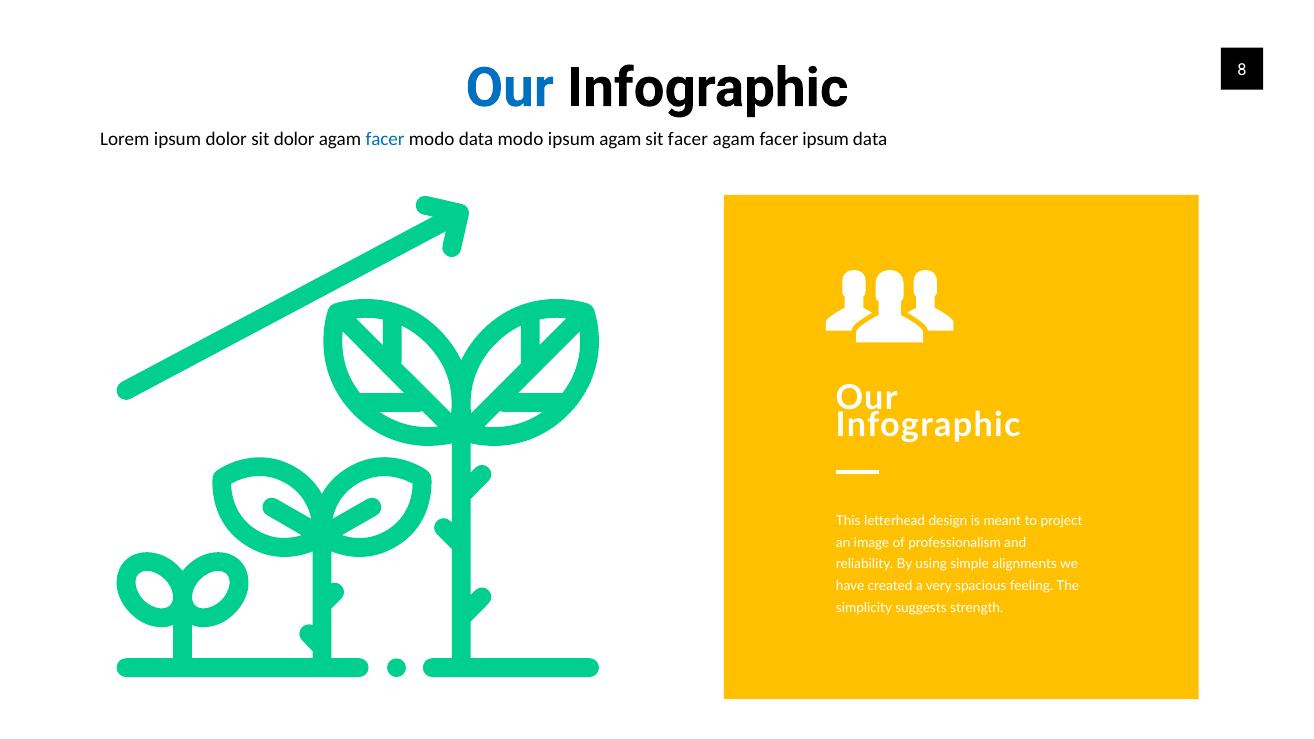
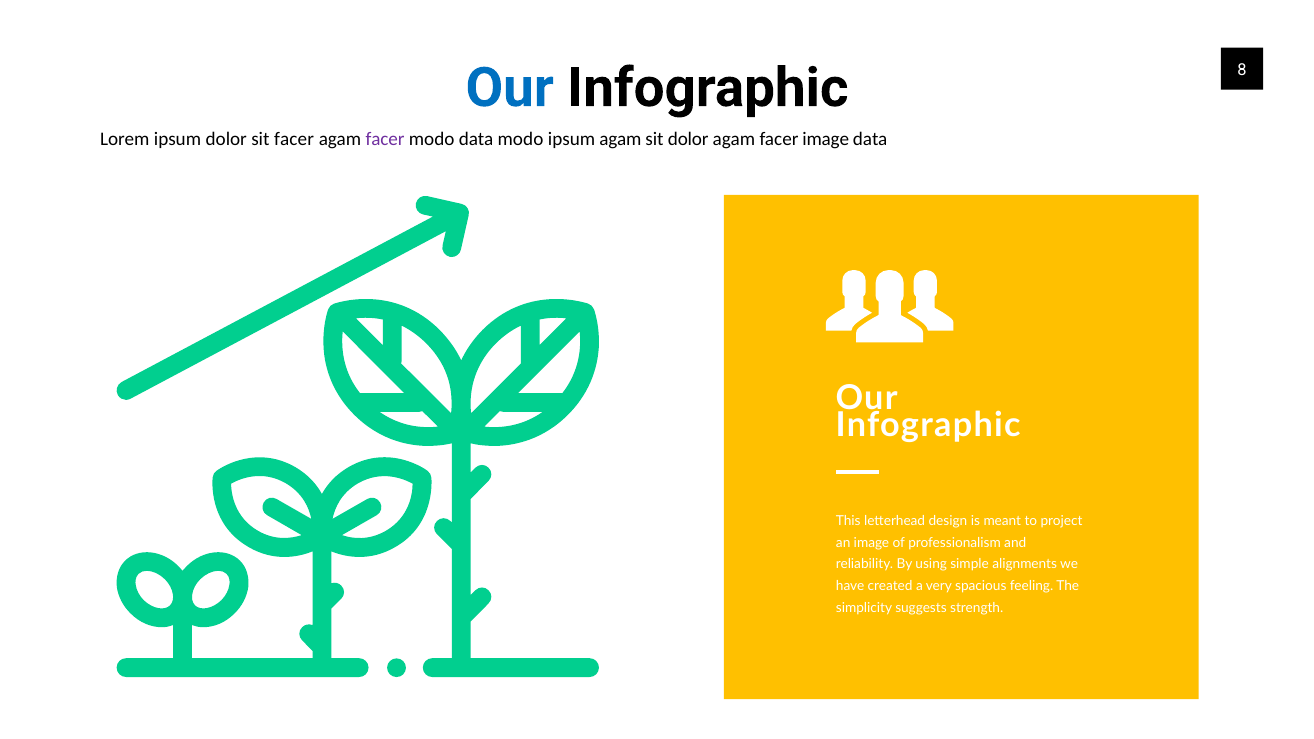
sit dolor: dolor -> facer (294, 139)
facer colour: blue -> purple (385, 139)
sit facer: facer -> dolor (688, 139)
facer ipsum: ipsum -> image (826, 139)
